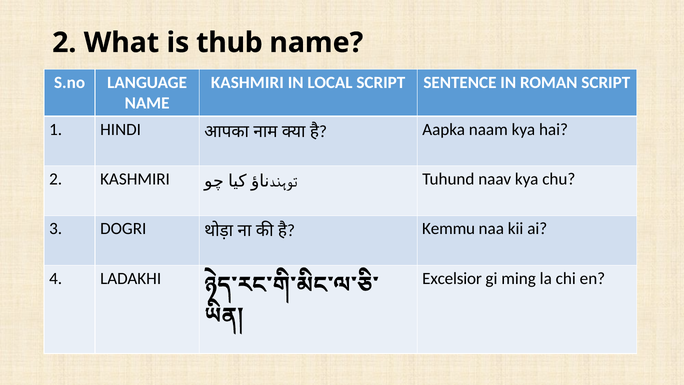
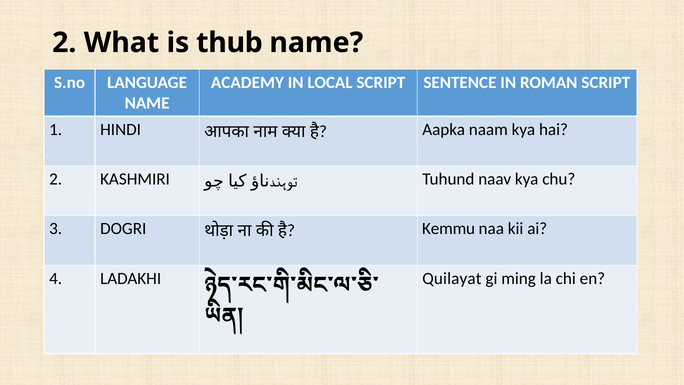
KASHMIRI: KASHMIRI -> ACADEMY (247, 82)
Excelsior: Excelsior -> Quilayat (452, 278)
